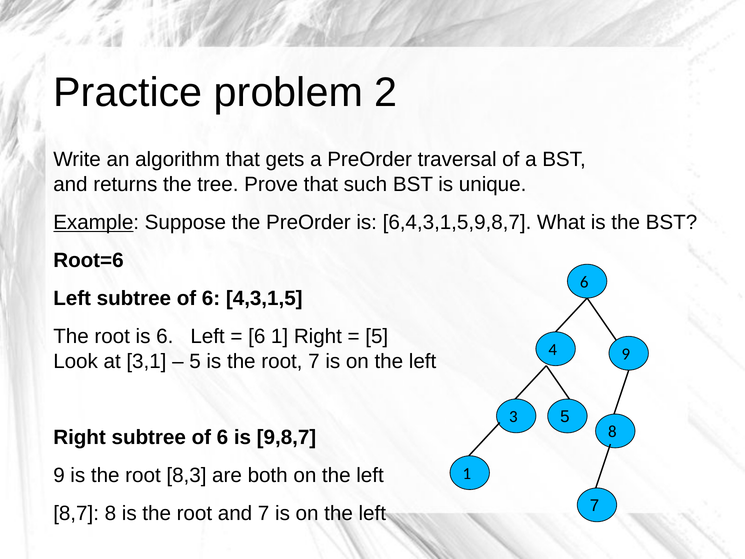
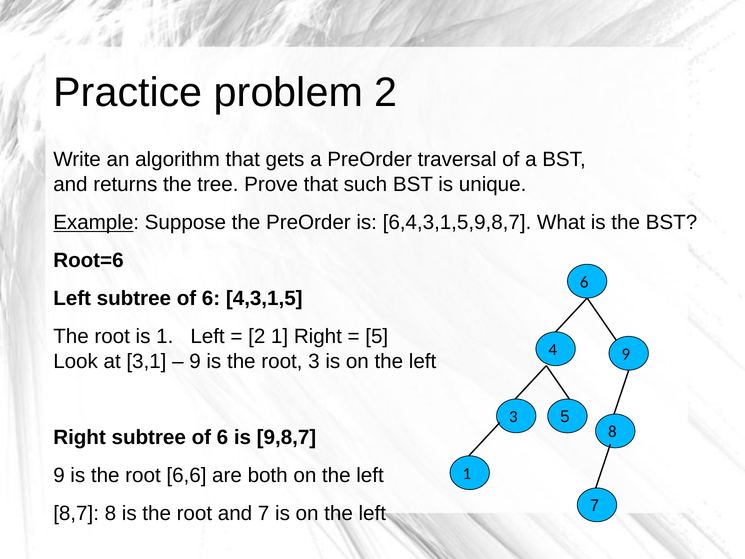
is 6: 6 -> 1 (165, 336)
6: 6 -> 2 (257, 336)
5: 5 -> 9 (195, 361)
root 7: 7 -> 3 (314, 361)
8,3: 8,3 -> 6,6 (186, 475)
